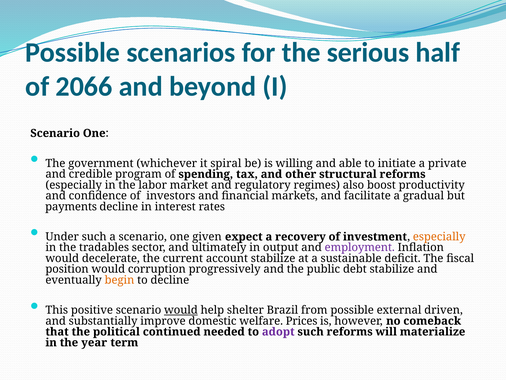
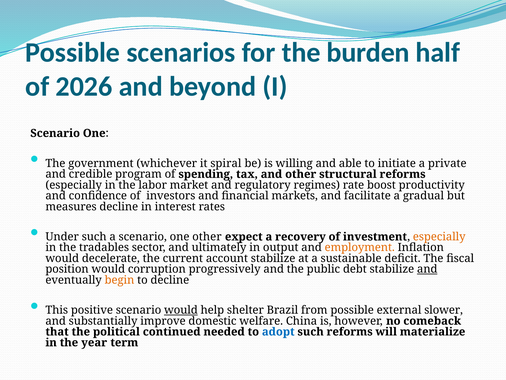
serious: serious -> burden (368, 53)
2066: 2066 -> 2026 (84, 86)
also: also -> rate (353, 185)
payments: payments -> measures (71, 206)
one given: given -> other (207, 236)
employment colour: purple -> orange (360, 247)
and underline: none -> present (427, 269)
driven: driven -> slower (444, 310)
Prices: Prices -> China (302, 321)
adopt colour: purple -> blue (278, 331)
